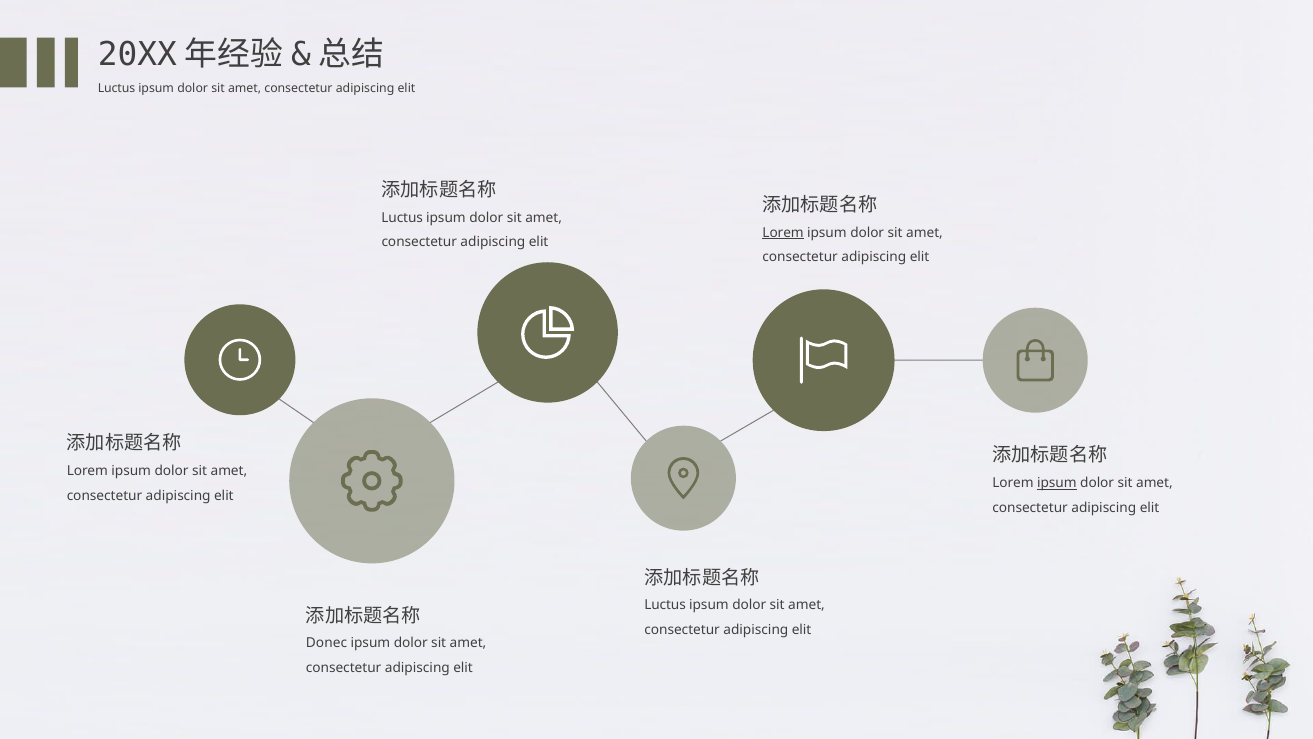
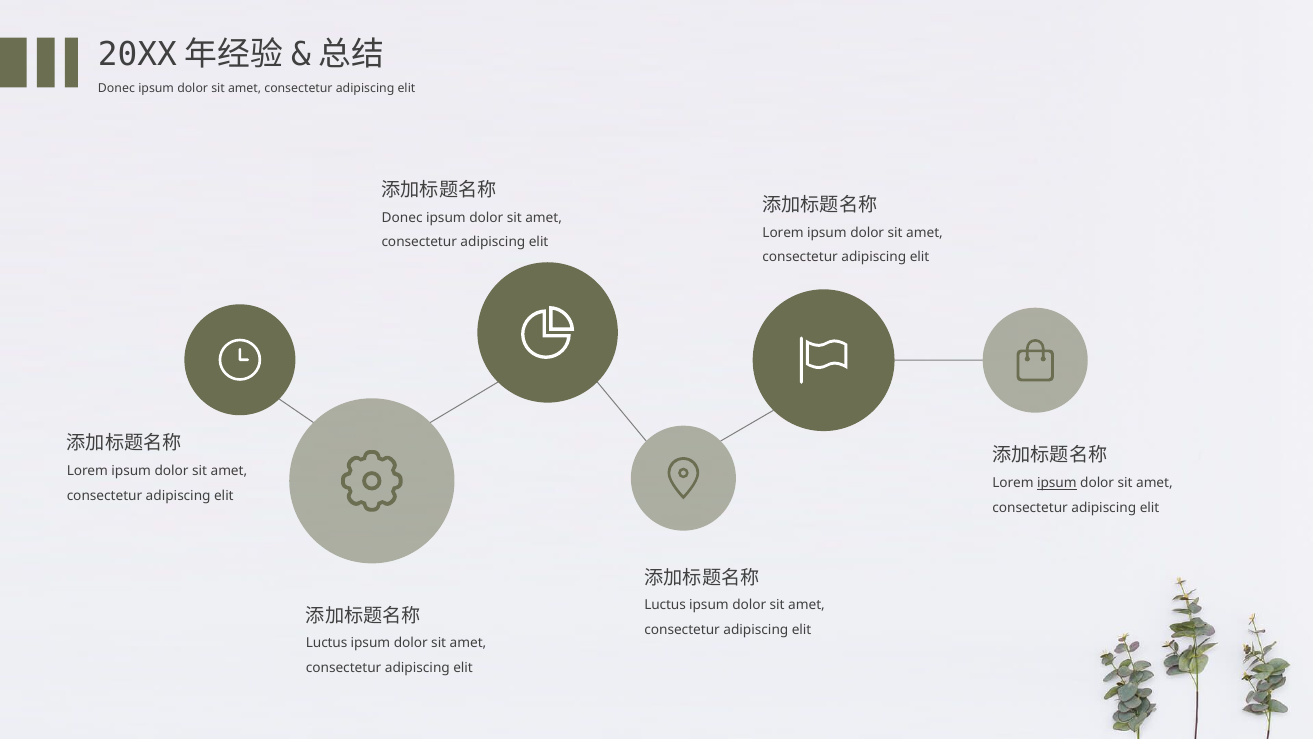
Luctus: Luctus -> Donec (116, 89)
Luctus: Luctus -> Donec (402, 218)
Lorem underline: present -> none (783, 232)
Donec: Donec -> Luctus (327, 643)
